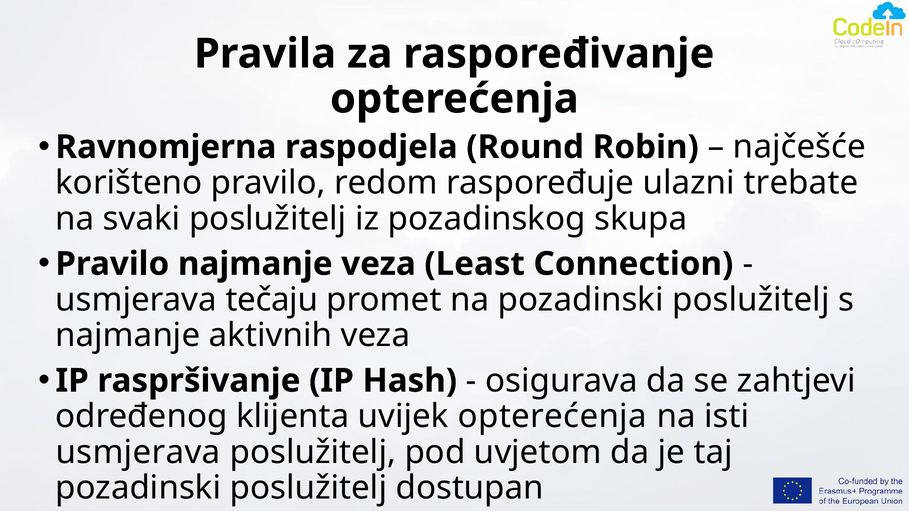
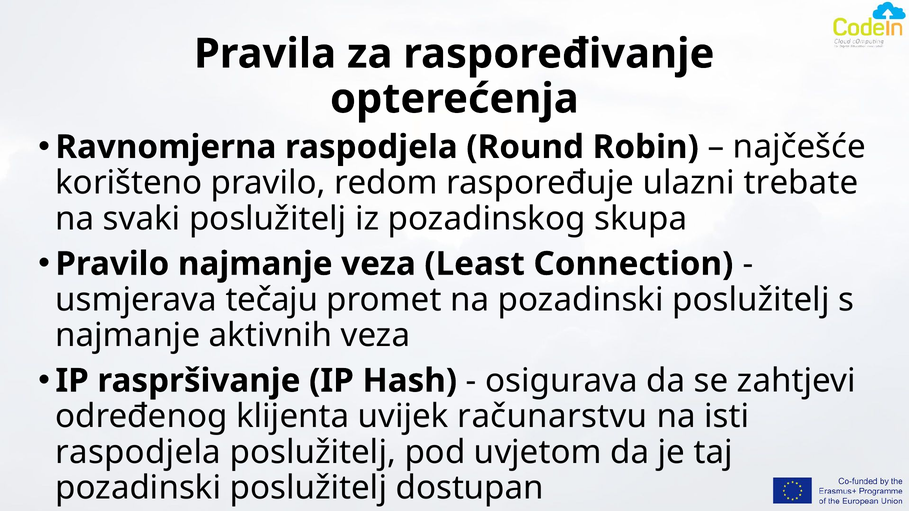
uvijek opterećenja: opterećenja -> računarstvu (552, 417)
usmjerava: usmjerava -> raspodjela (138, 453)
